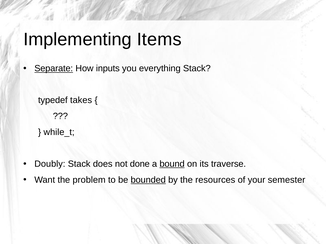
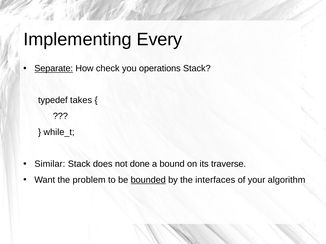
Items: Items -> Every (159, 39)
inputs: inputs -> check (108, 69)
everything: everything -> operations (160, 69)
Doubly: Doubly -> Similar (50, 164)
bound underline: present -> none (172, 164)
resources: resources -> interfaces (215, 180)
semester: semester -> algorithm (287, 180)
